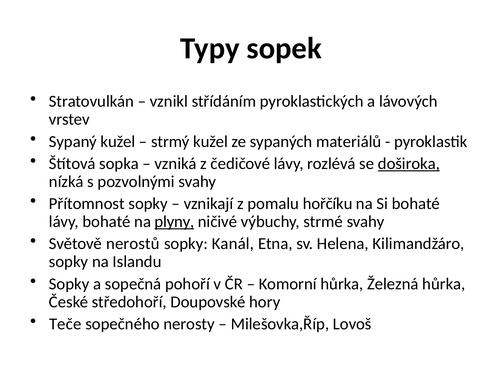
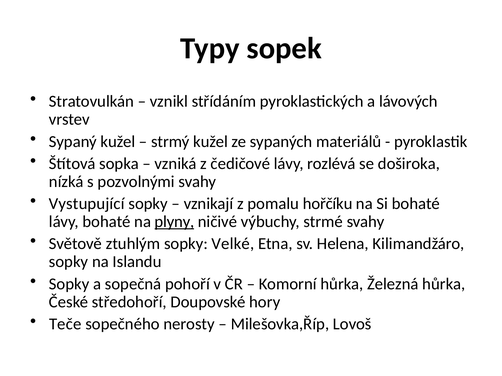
doširoka underline: present -> none (409, 164)
Přítomnost: Přítomnost -> Vystupující (87, 204)
nerostů: nerostů -> ztuhlým (133, 244)
Kanál: Kanál -> Velké (233, 244)
